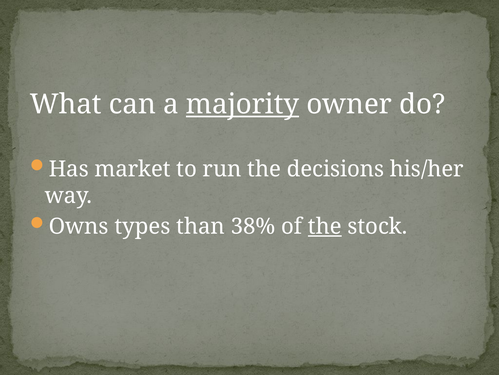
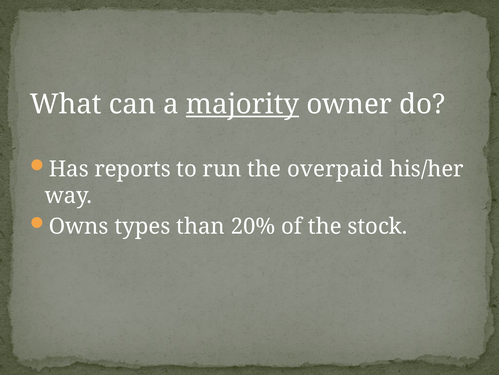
market: market -> reports (133, 169)
decisions: decisions -> overpaid (335, 169)
38%: 38% -> 20% (253, 226)
the underline: present -> none (325, 226)
